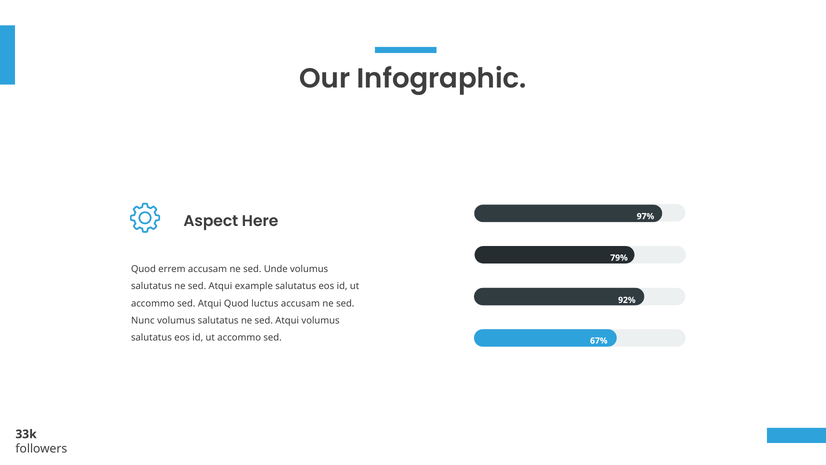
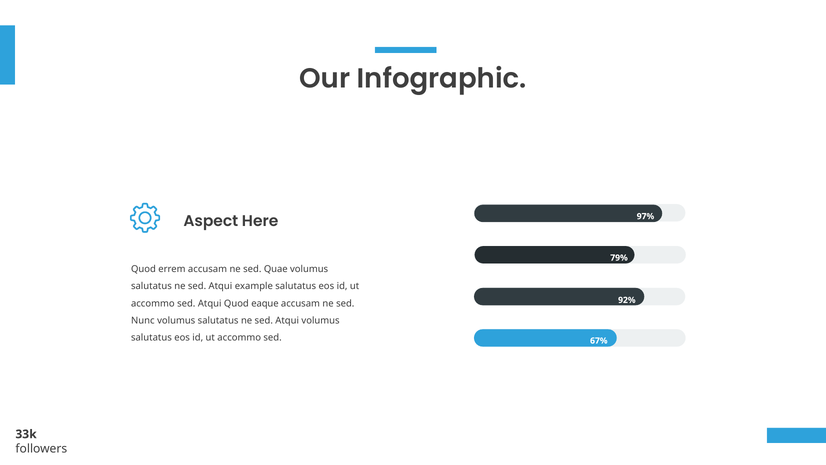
Unde: Unde -> Quae (276, 269)
luctus: luctus -> eaque (265, 303)
